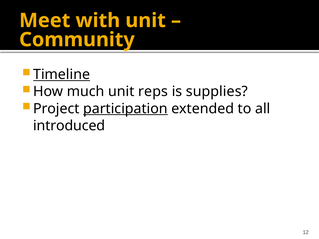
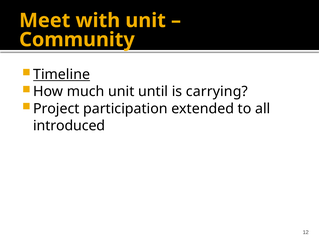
reps: reps -> until (153, 92)
supplies: supplies -> carrying (217, 92)
participation underline: present -> none (125, 109)
